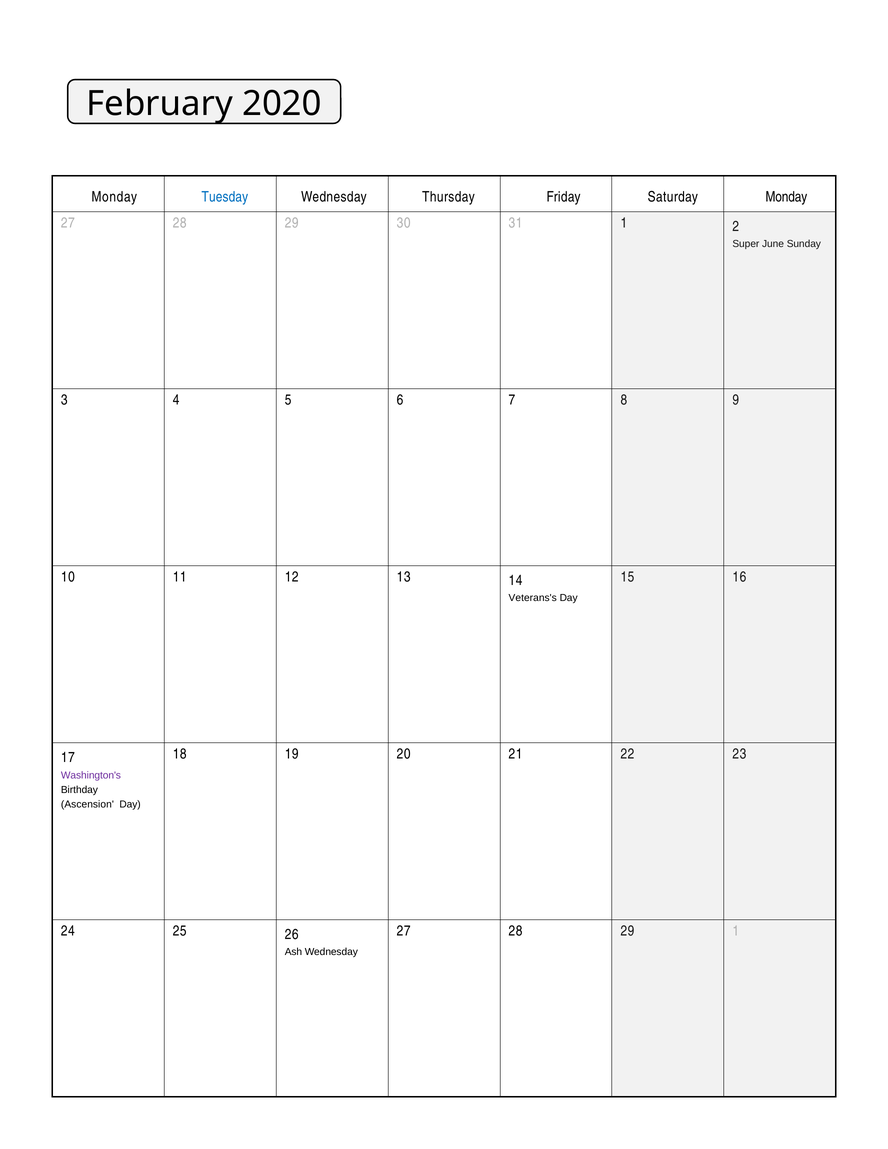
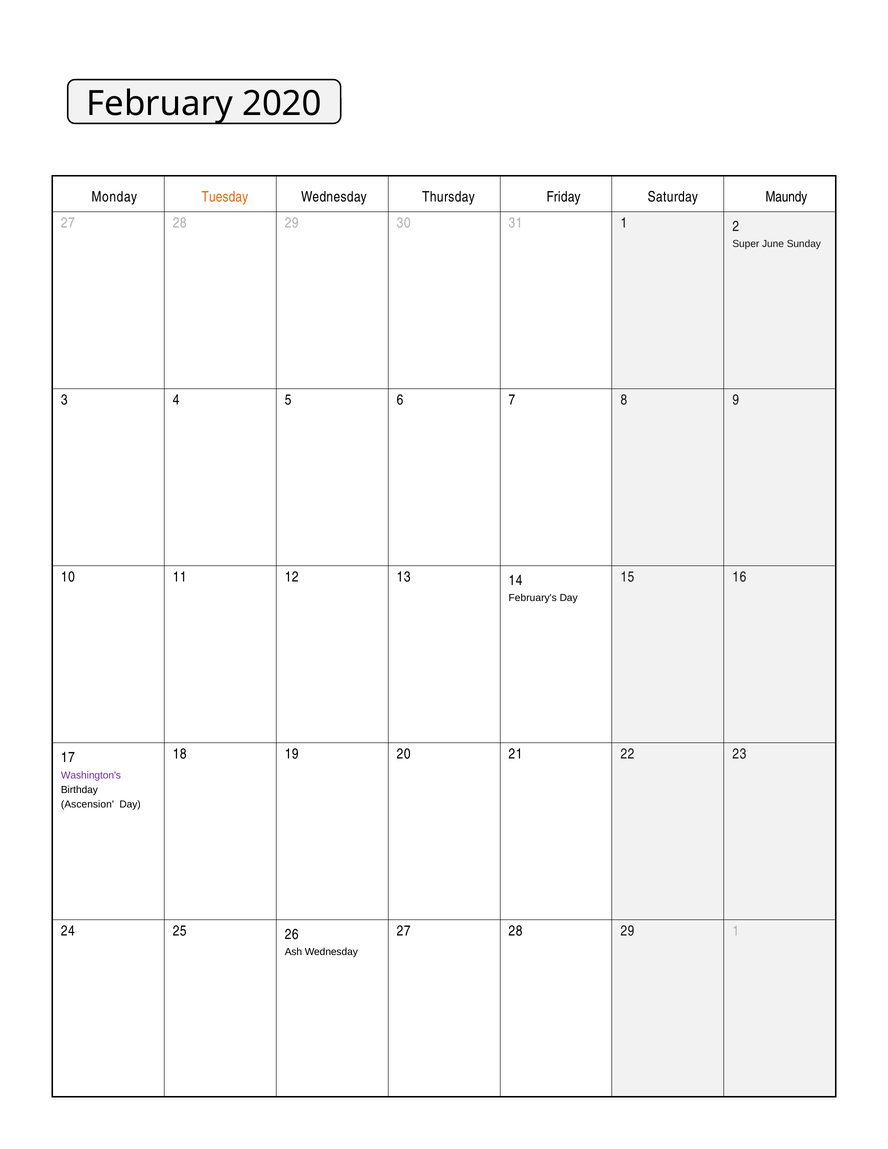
Tuesday colour: blue -> orange (225, 197)
Saturday Monday: Monday -> Maundy (786, 197)
Veterans's: Veterans's -> February's (533, 598)
